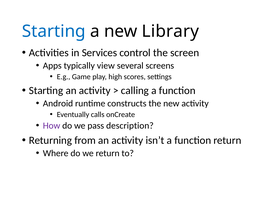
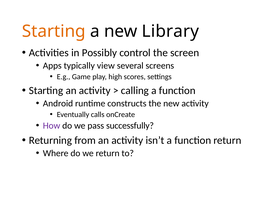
Starting colour: blue -> orange (54, 31)
Services: Services -> Possibly (99, 53)
description: description -> successfully (130, 126)
